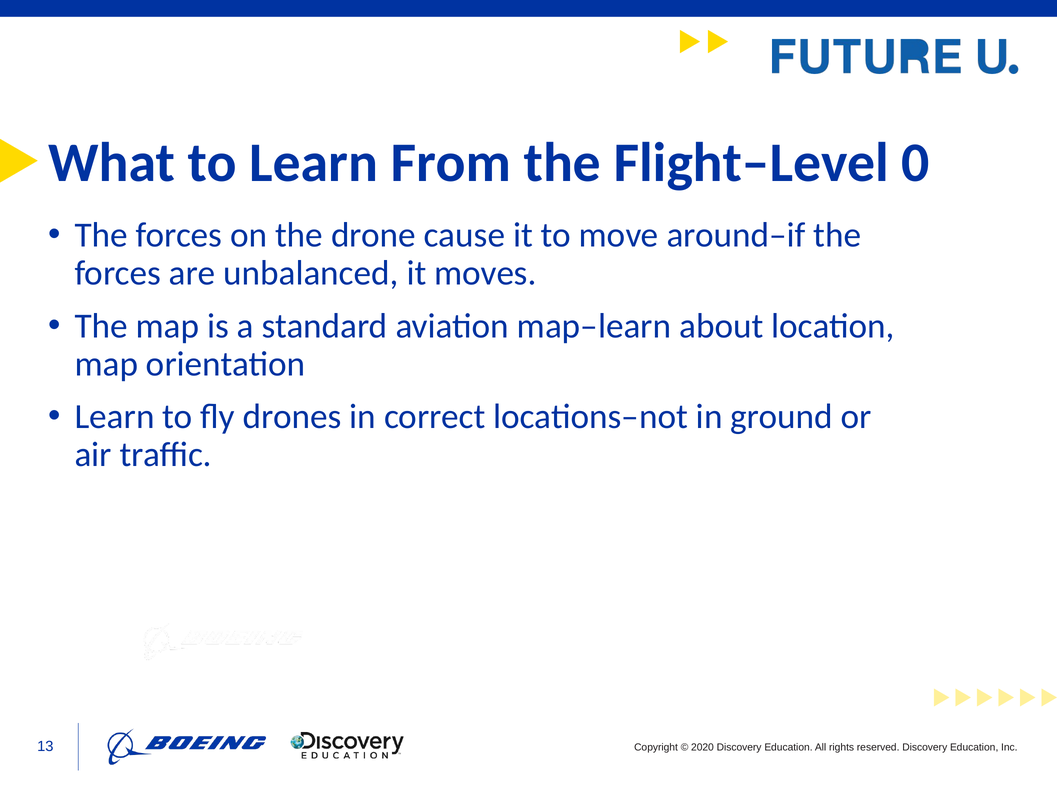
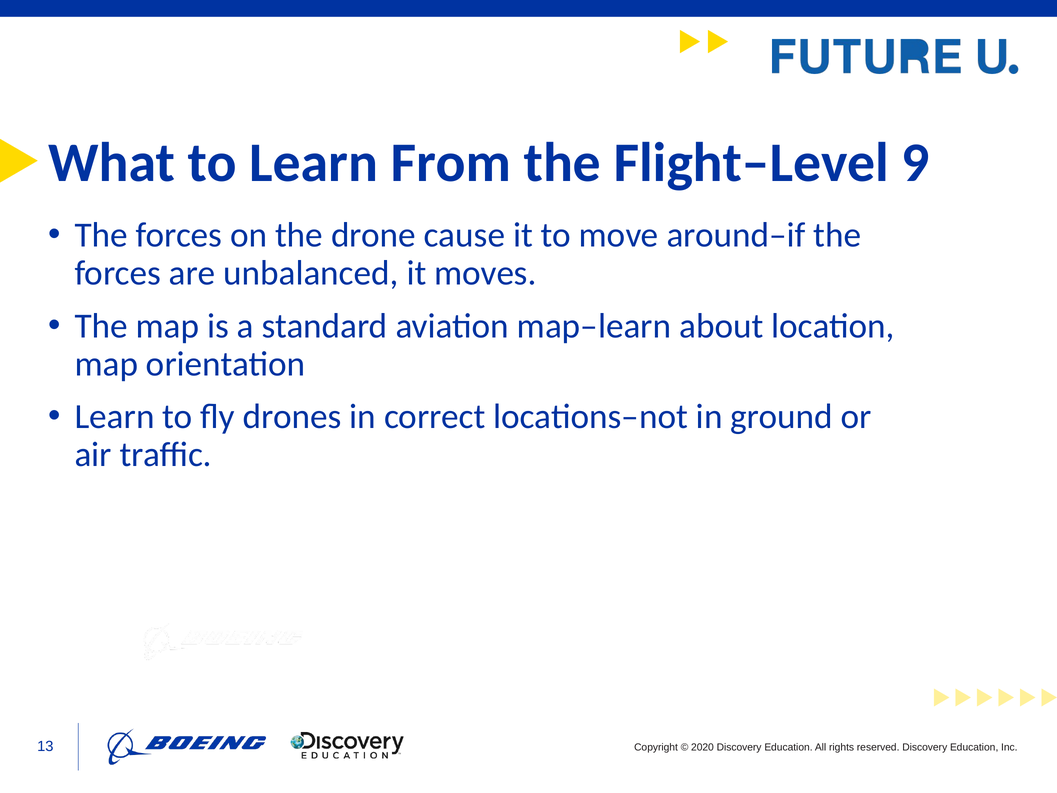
0: 0 -> 9 (916, 163)
